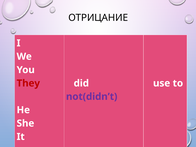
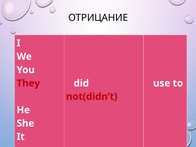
not(didn’t colour: purple -> red (92, 97)
